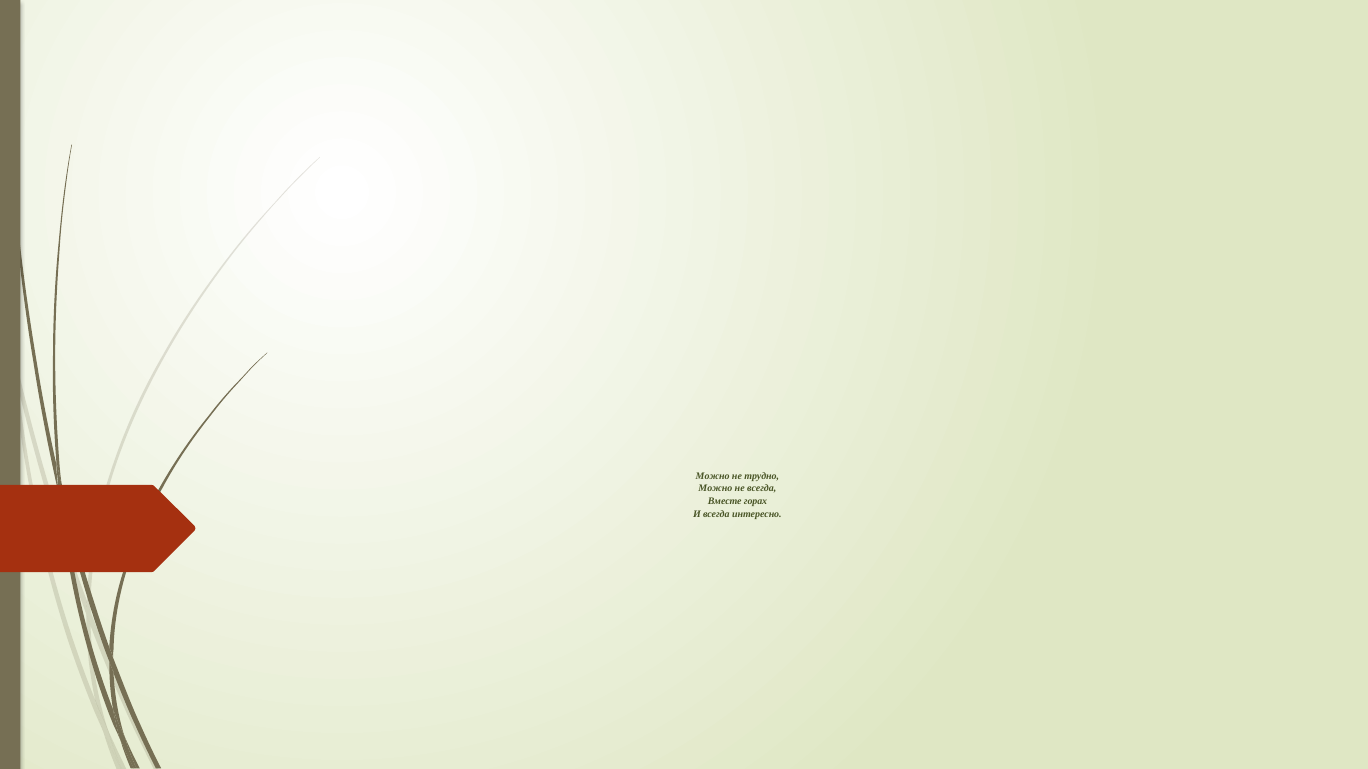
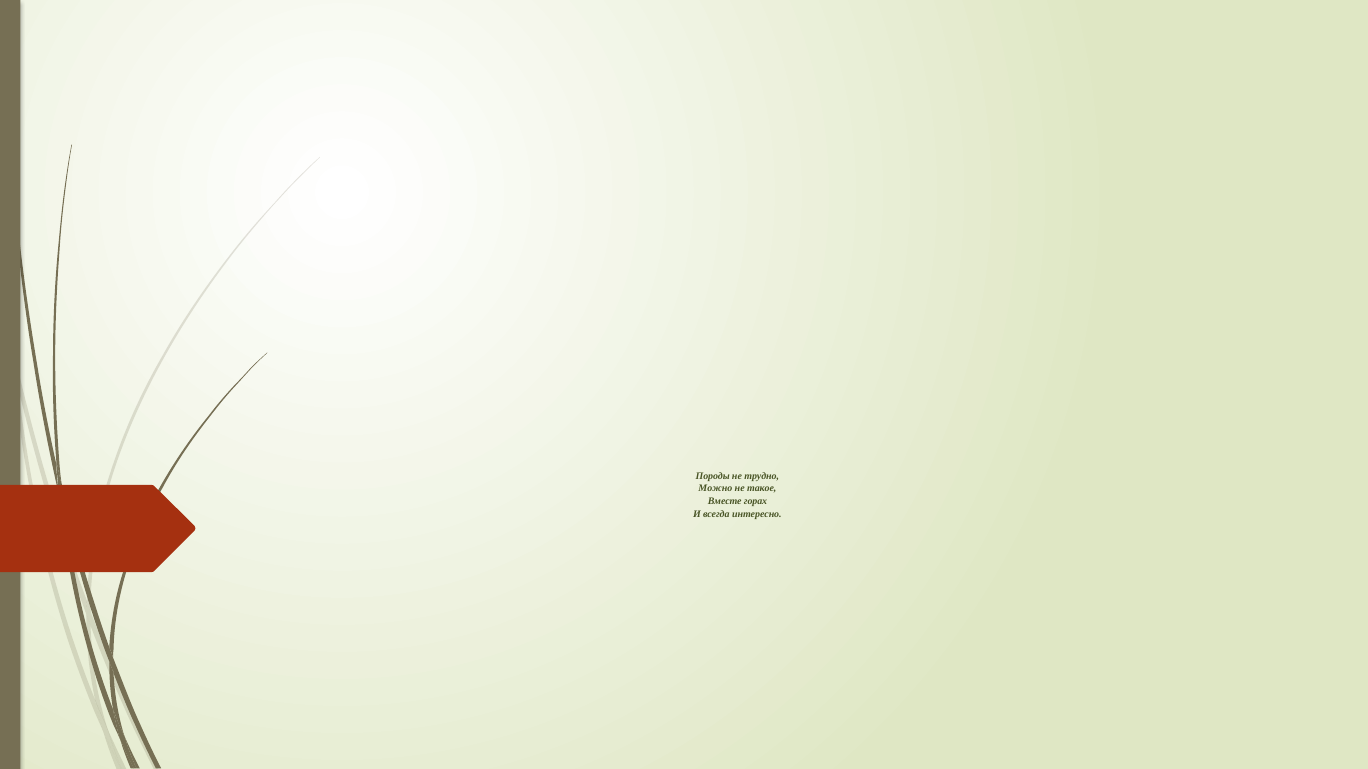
Можно: Можно -> Породы (713, 476)
не всегда: всегда -> такое (762, 489)
